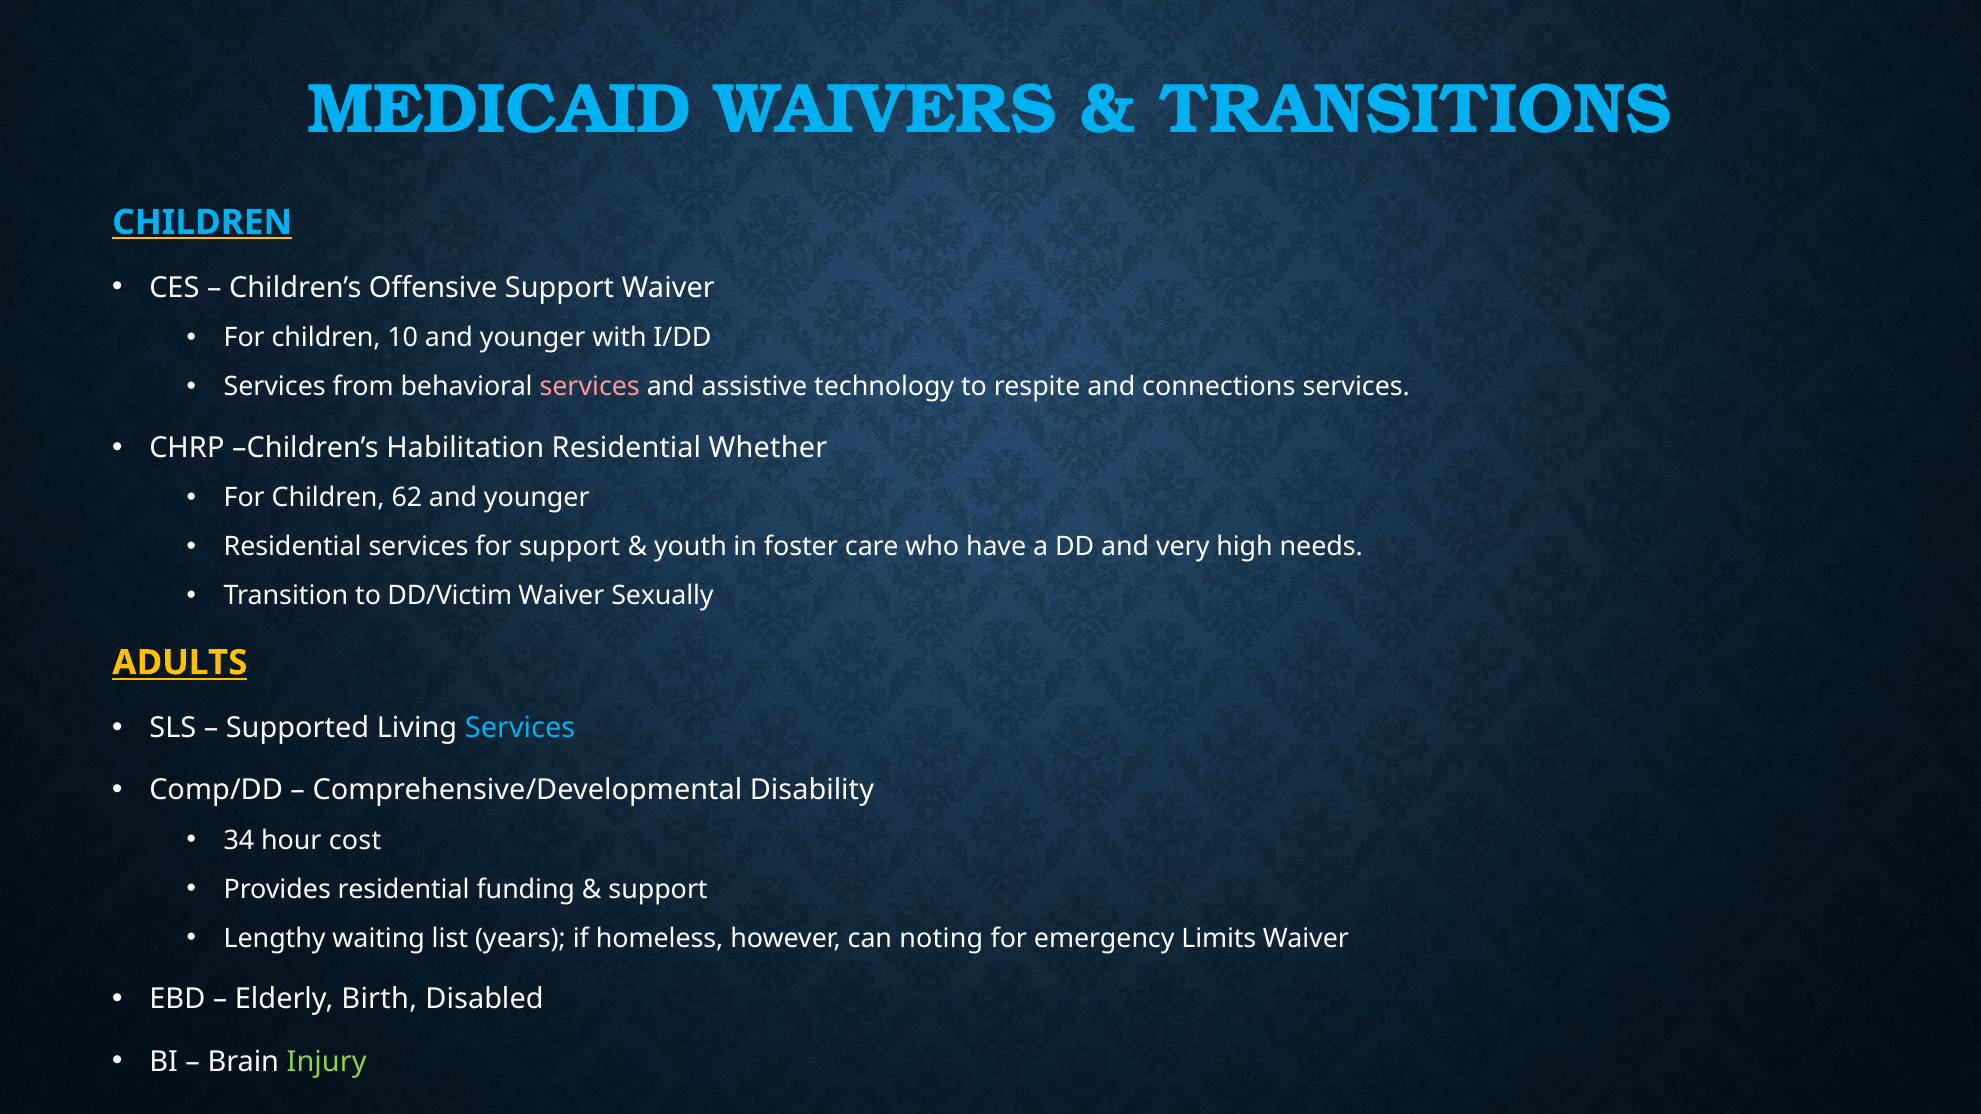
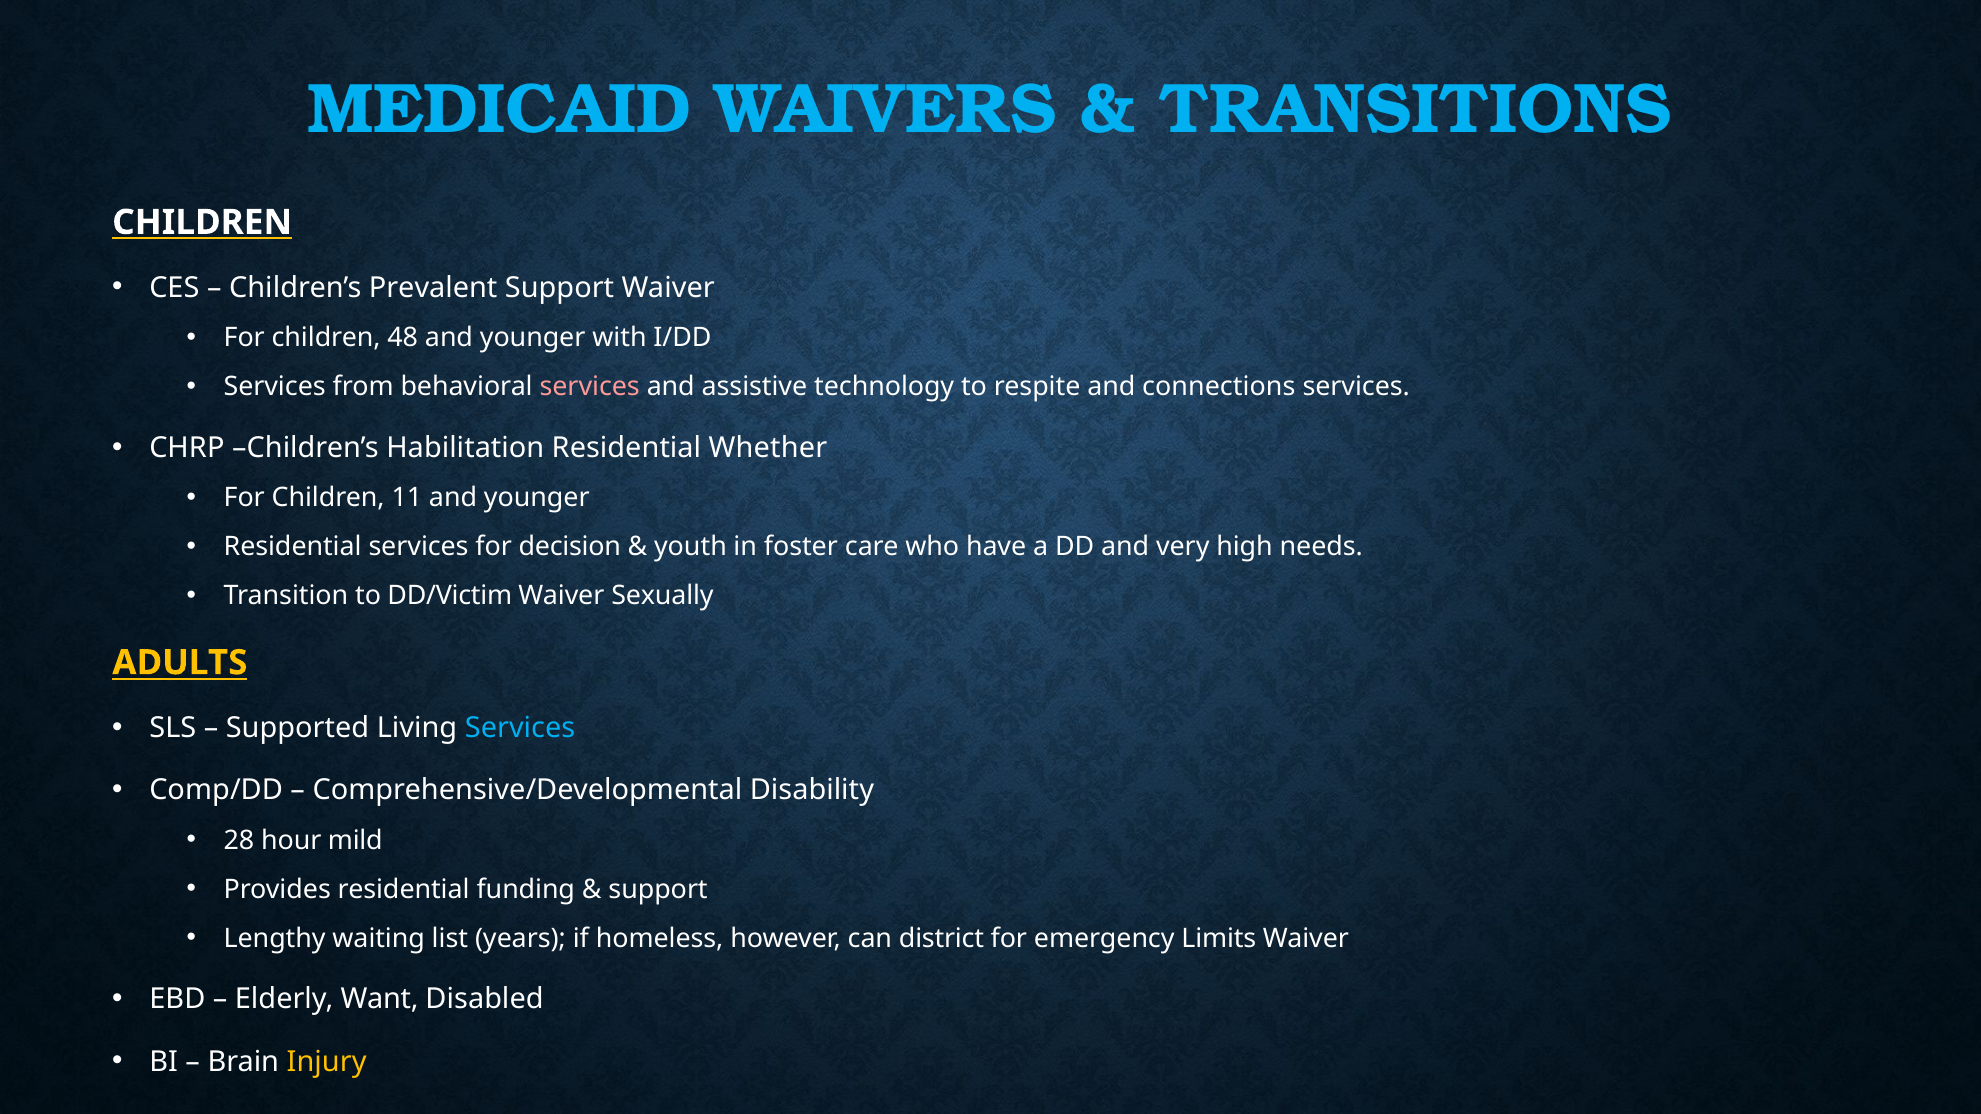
CHILDREN colour: light blue -> white (202, 222)
Offensive: Offensive -> Prevalent (433, 288)
10: 10 -> 48 (403, 338)
62: 62 -> 11 (407, 498)
for support: support -> decision (570, 547)
34: 34 -> 28 (239, 841)
cost: cost -> mild (355, 841)
noting: noting -> district (941, 939)
Birth: Birth -> Want (380, 1000)
Injury colour: light green -> yellow (327, 1062)
